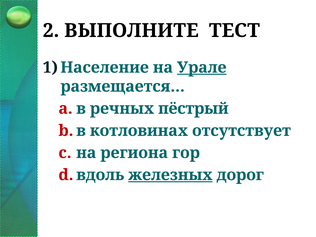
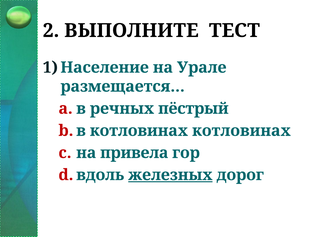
Урале underline: present -> none (202, 67)
котловинах отсутствует: отсутствует -> котловинах (241, 131)
региона: региона -> привела (134, 153)
